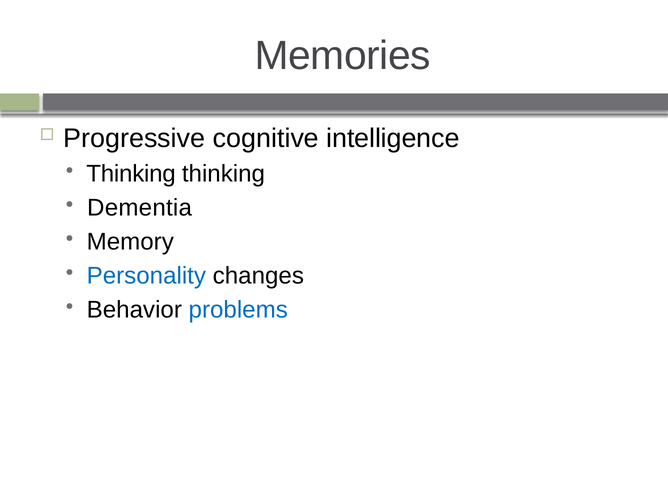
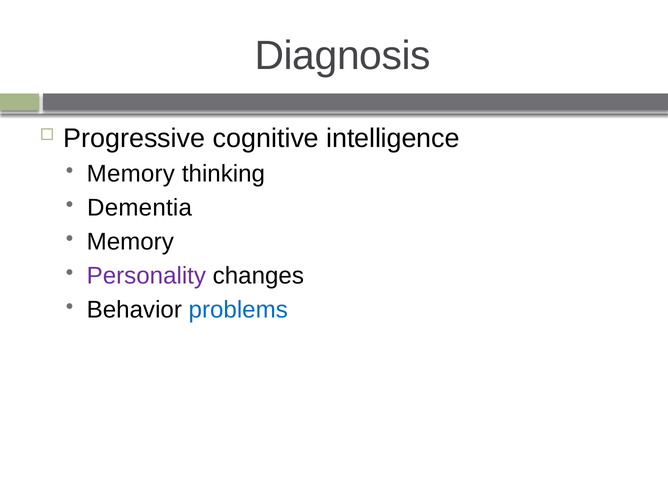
Memories: Memories -> Diagnosis (343, 56)
Thinking: Thinking -> Memory (131, 174)
Personality colour: blue -> purple (146, 276)
